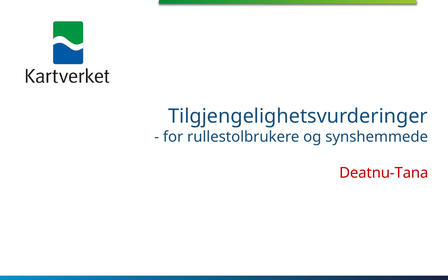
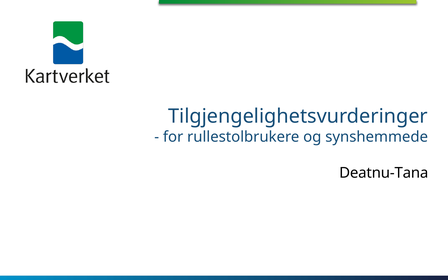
Deatnu-Tana colour: red -> black (384, 173)
